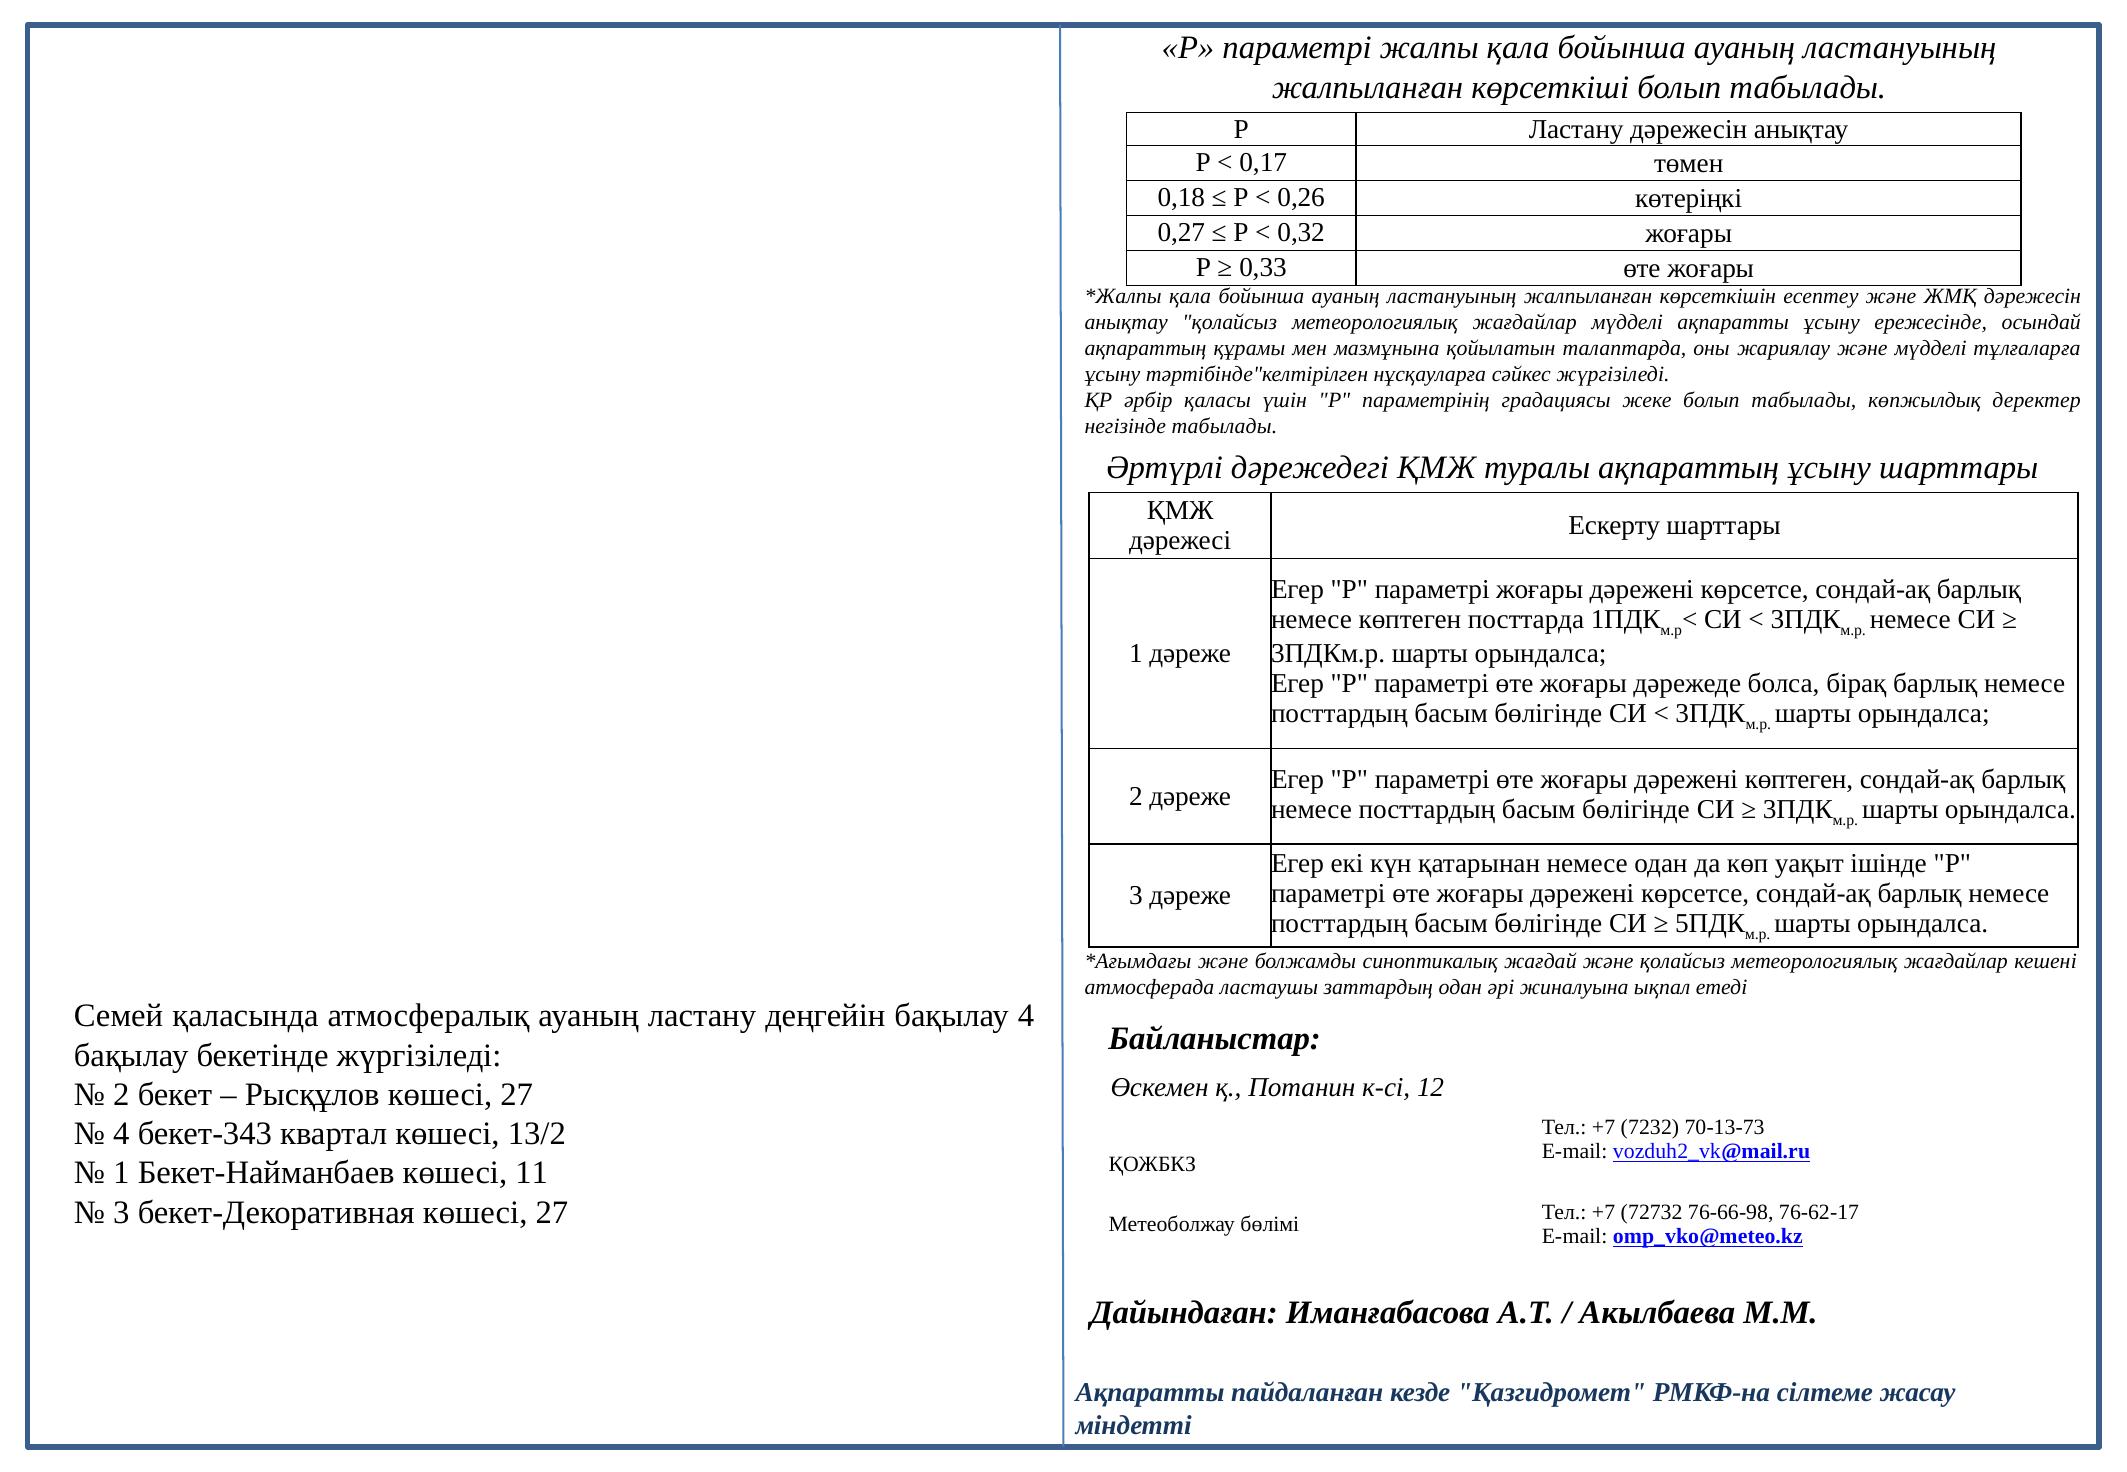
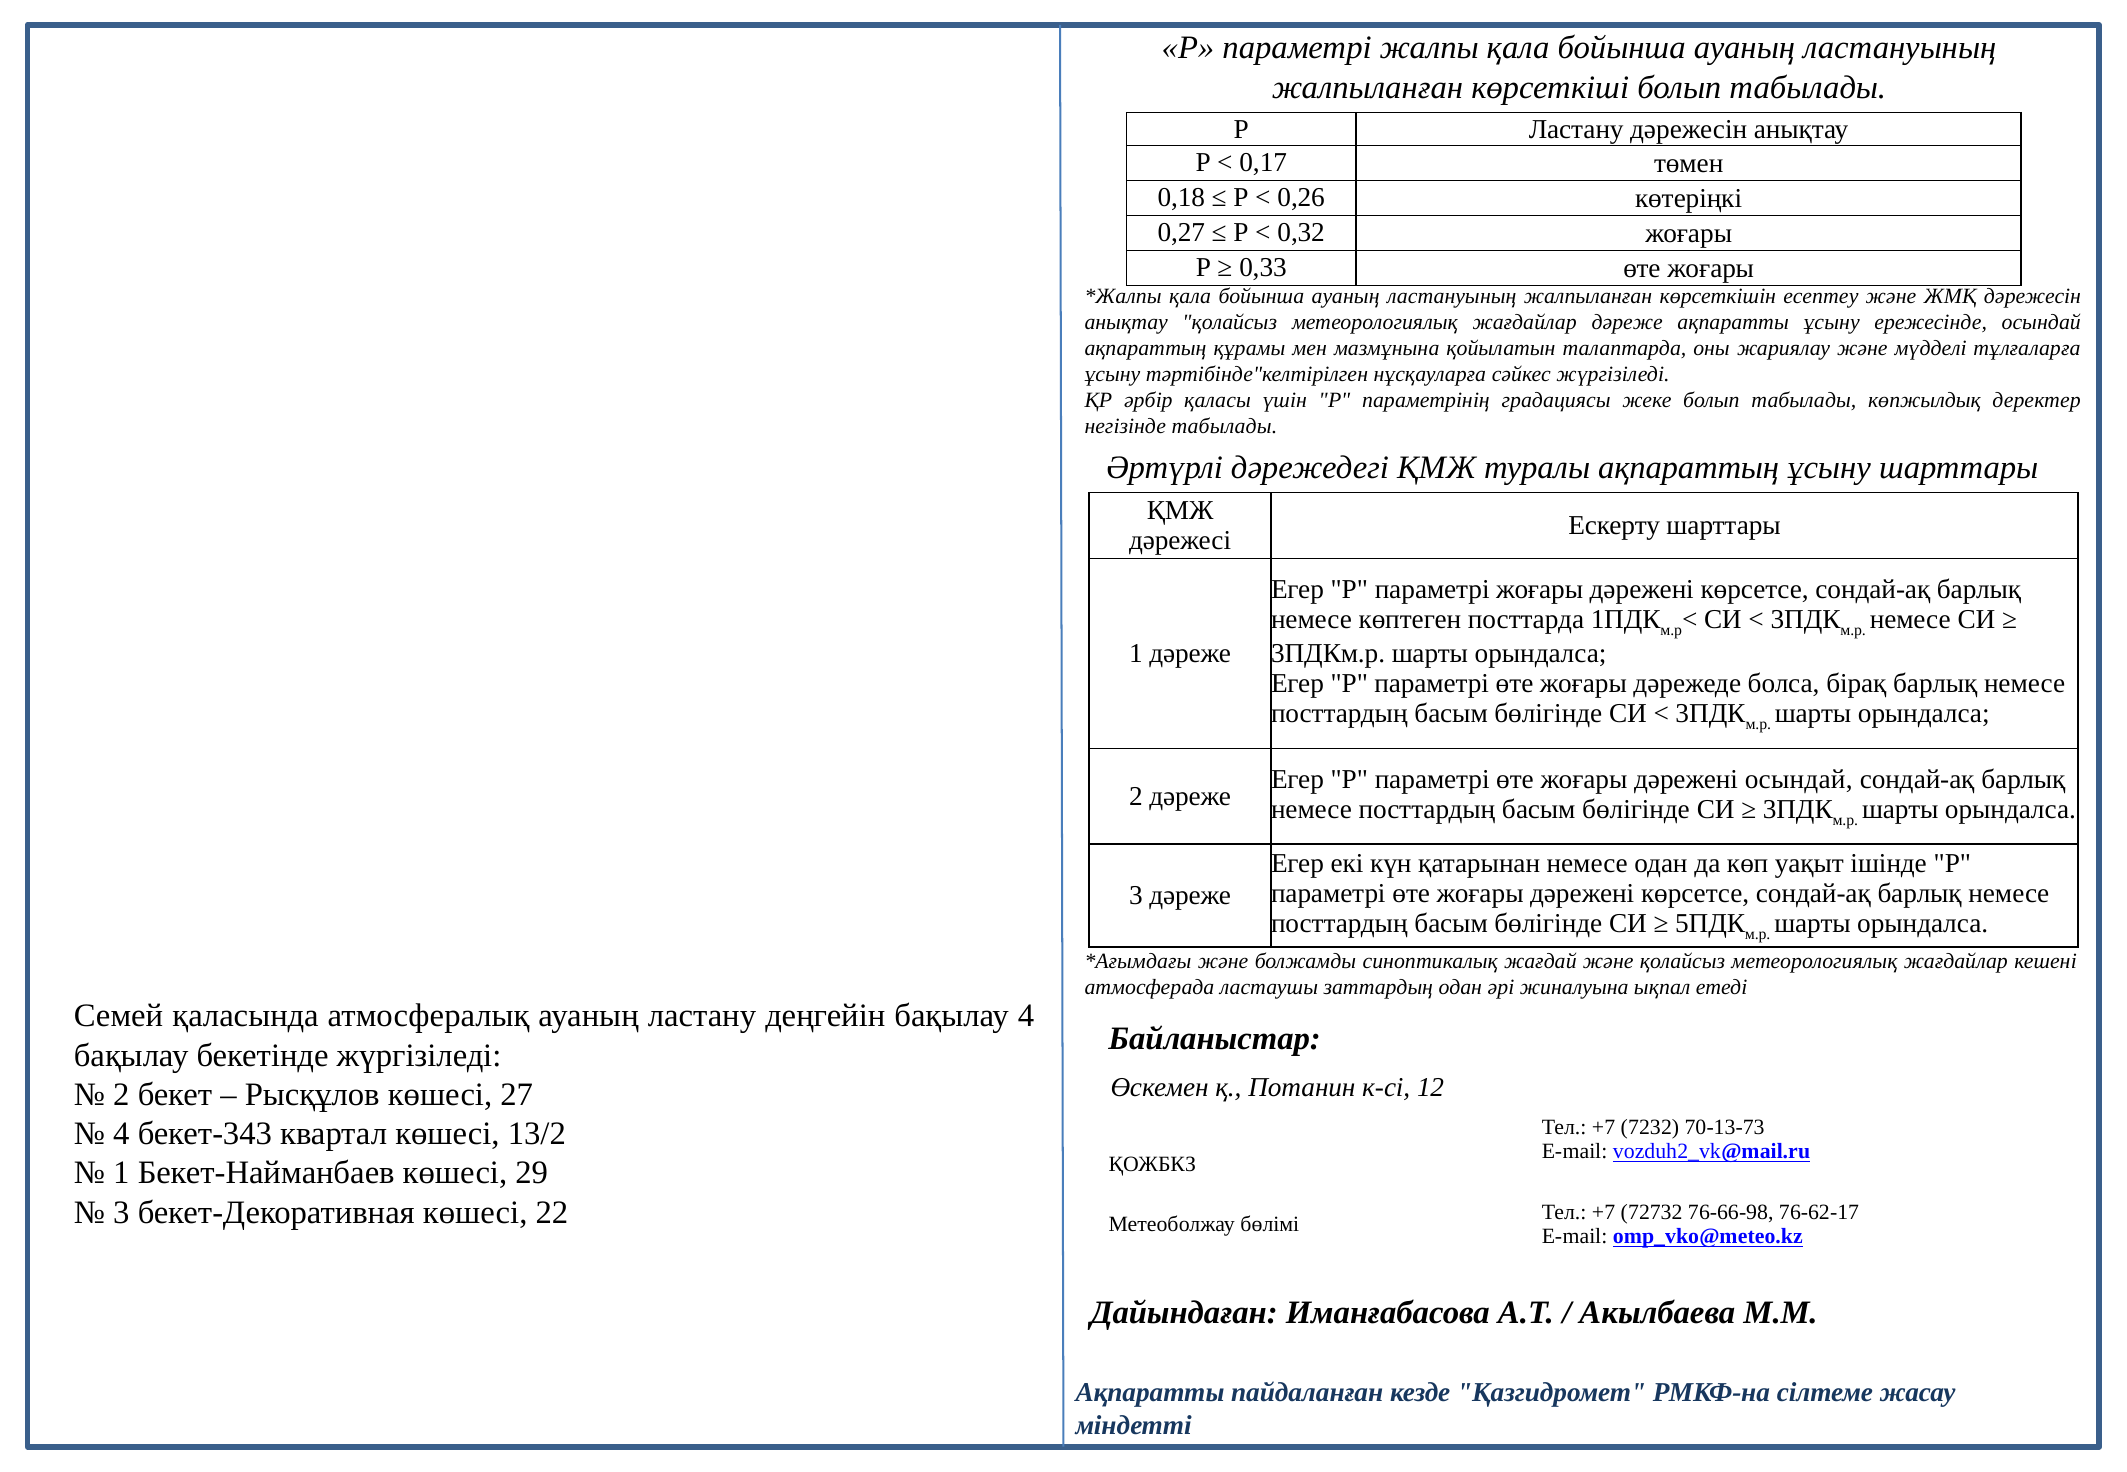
жағдайлар мүдделі: мүдделі -> дәреже (1627, 322)
дәрежені көптеген: көптеген -> осындай (1799, 780)
11: 11 -> 29 (532, 1174)
бекет-Декоративная көшесі 27: 27 -> 22 (552, 1213)
